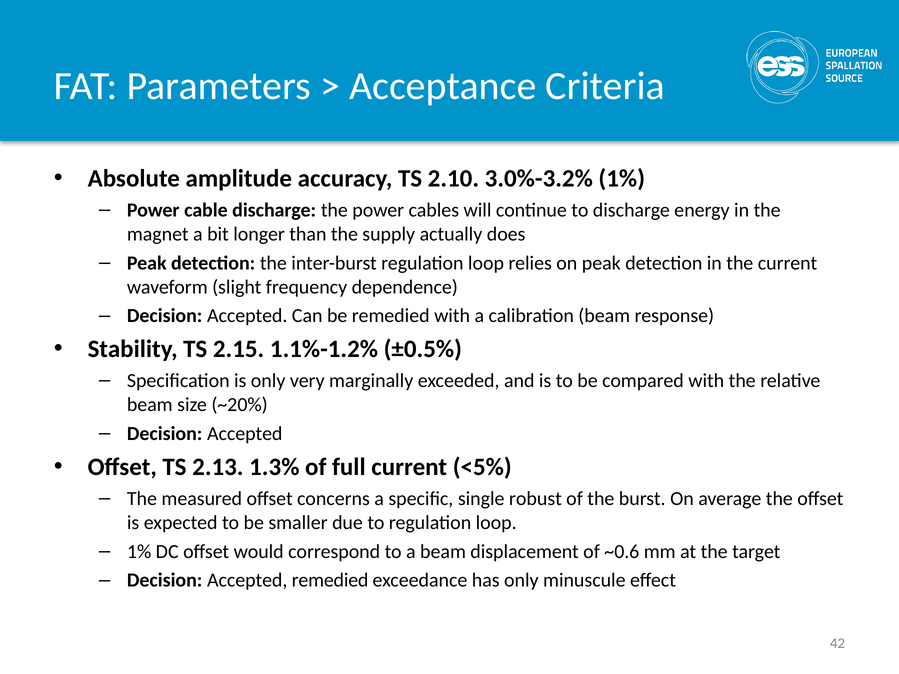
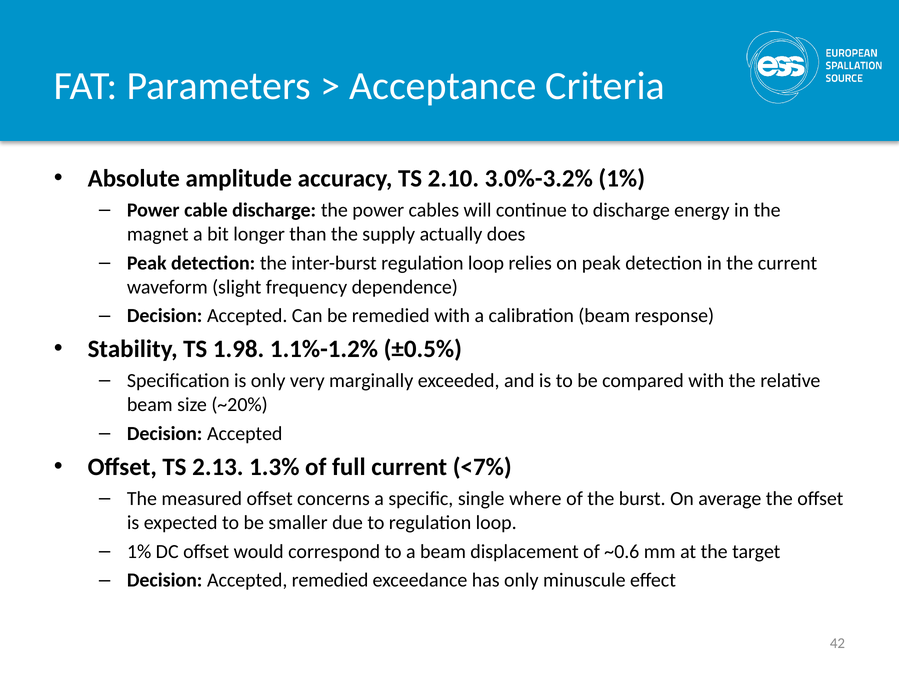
2.15: 2.15 -> 1.98 (239, 349)
<5%: <5% -> <7% (482, 467)
robust: robust -> where (535, 499)
